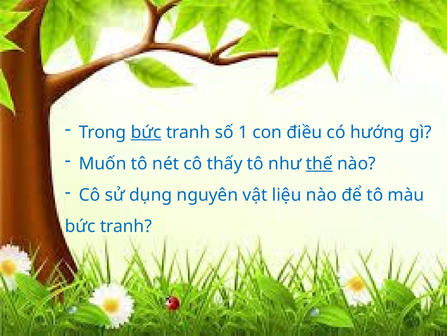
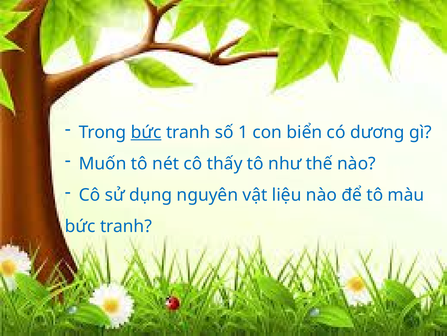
điều: điều -> biển (304, 132)
hướng: hướng -> dương (377, 132)
thế underline: present -> none (319, 163)
